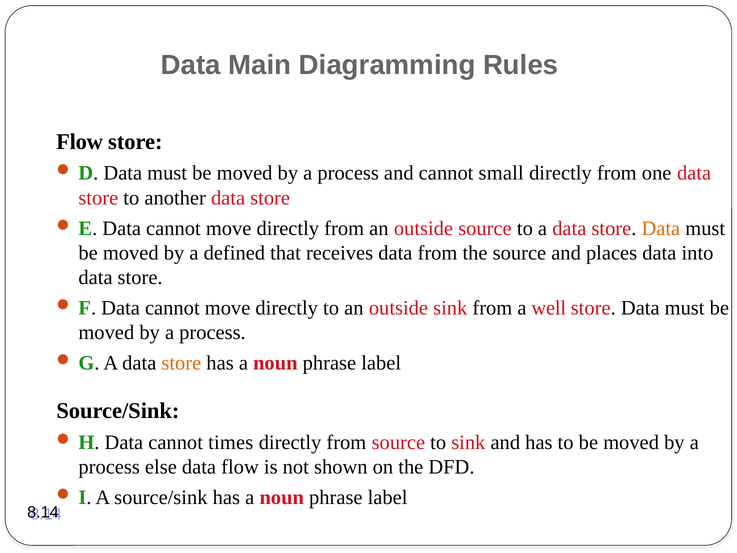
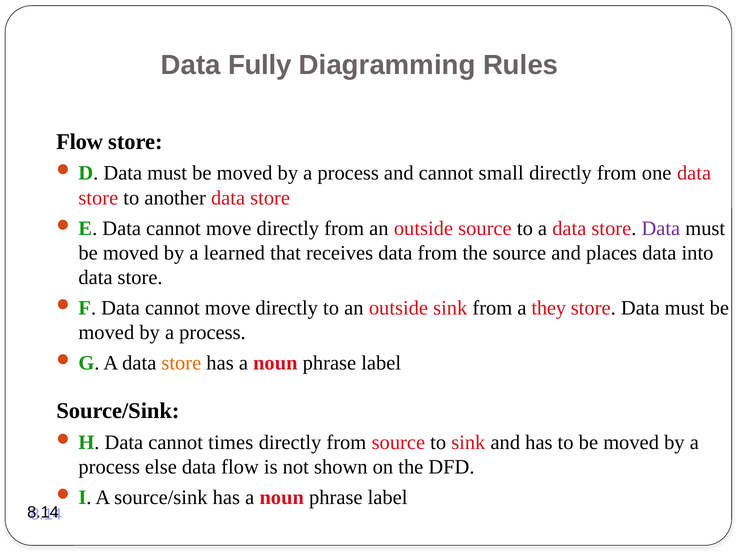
Main: Main -> Fully (260, 65)
Data colour: orange -> purple (661, 228)
defined: defined -> learned (234, 253)
well: well -> they (549, 308)
